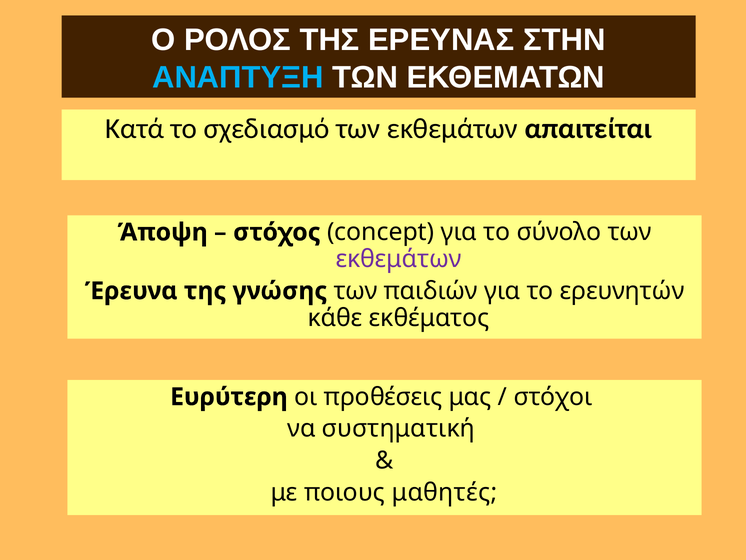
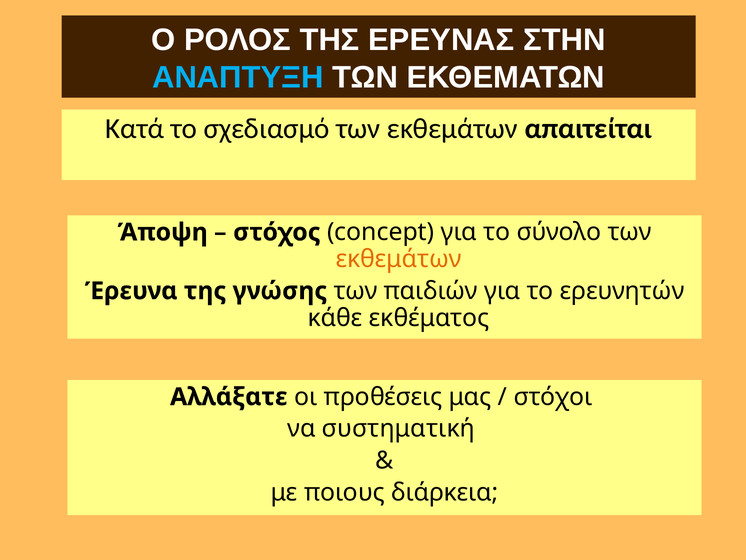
εκθεμάτων colour: purple -> orange (399, 259)
Ευρύτερη: Ευρύτερη -> Αλλάξατε (229, 397)
μαθητές: μαθητές -> διάρκεια (445, 492)
